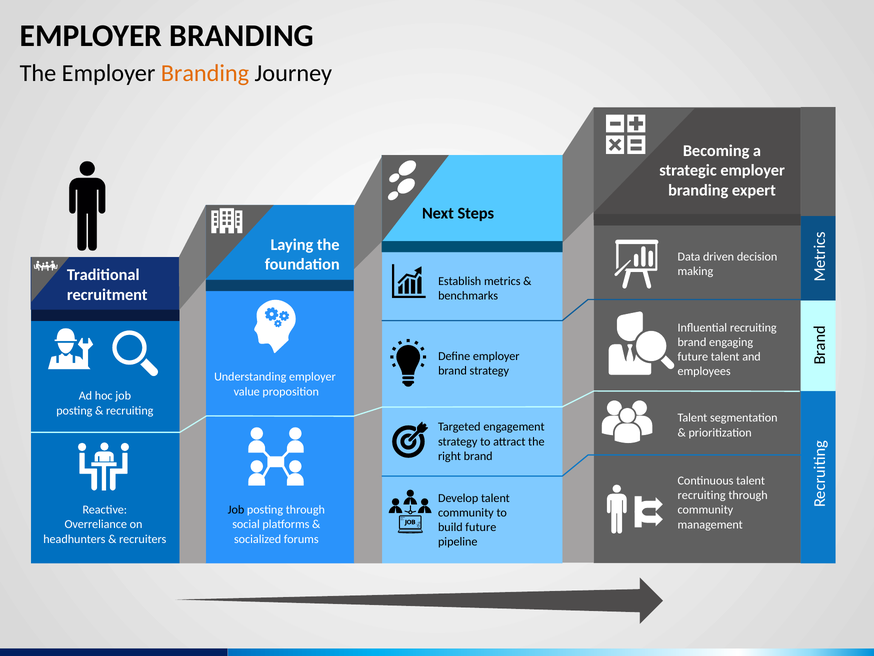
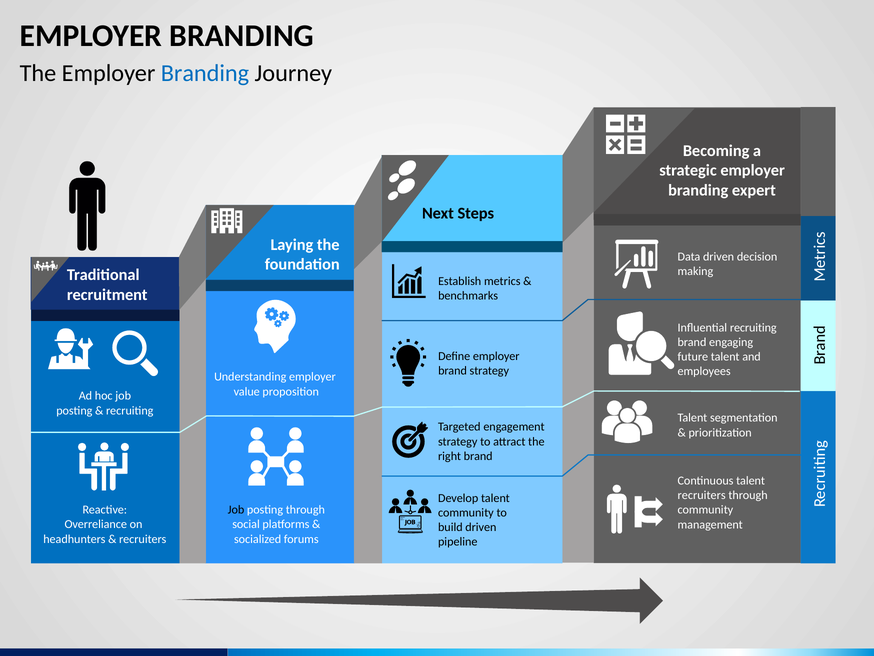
Branding colour: orange -> blue (205, 73)
recruiting: recruiting -> recruiters (702, 495)
build future: future -> driven (481, 527)
